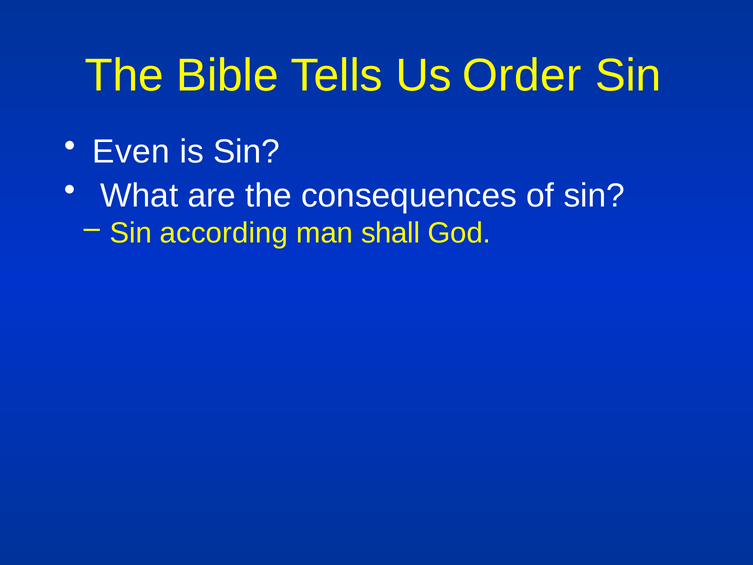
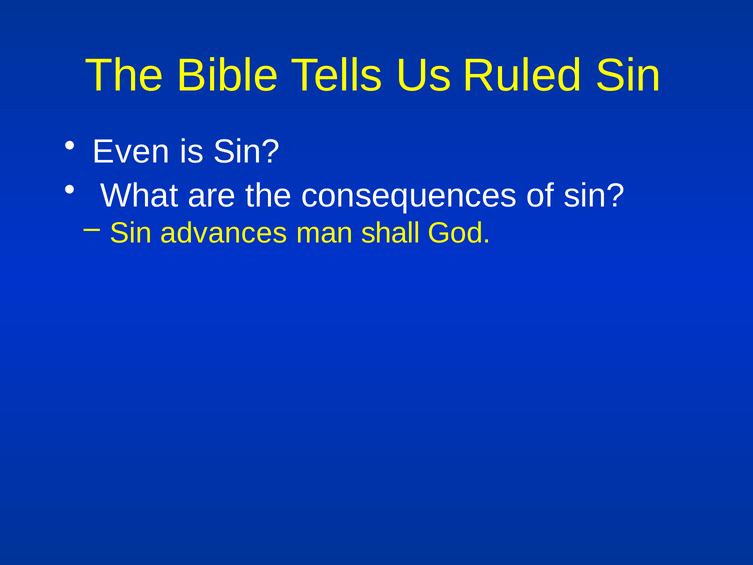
Order: Order -> Ruled (522, 75)
according: according -> advances (224, 233)
